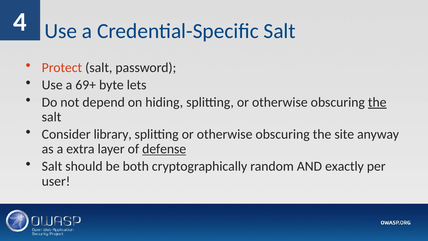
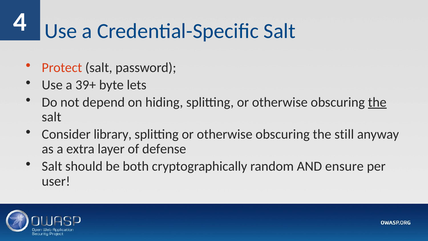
69+: 69+ -> 39+ (86, 85)
site: site -> still (344, 134)
defense underline: present -> none (164, 149)
exactly: exactly -> ensure (344, 166)
